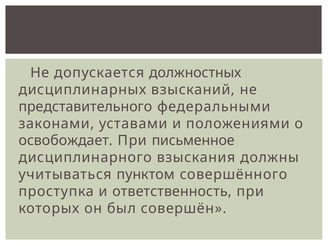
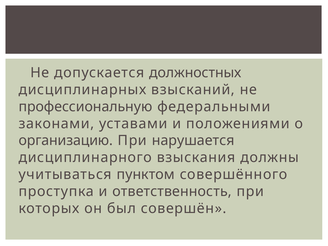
представительного: представительного -> профессиональную (85, 107)
освобождает: освобождает -> организацию (66, 141)
письменное: письменное -> нарушается (193, 141)
